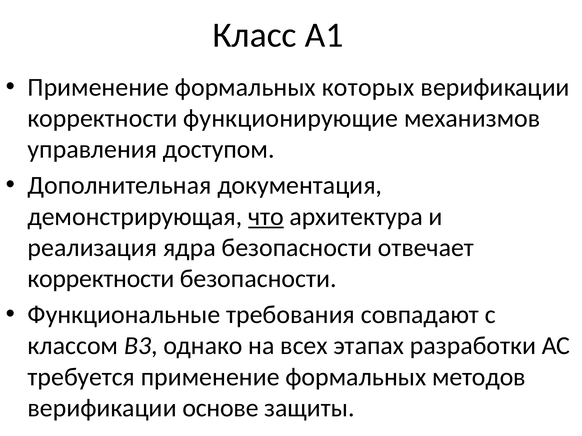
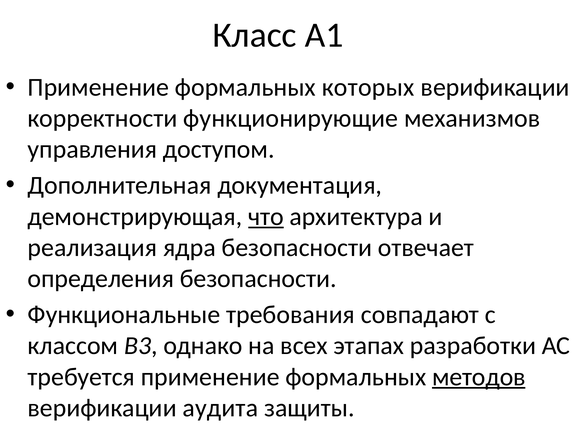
корректности: корректности -> определения (101, 279)
методов underline: none -> present (479, 377)
основе: основе -> аудита (220, 408)
